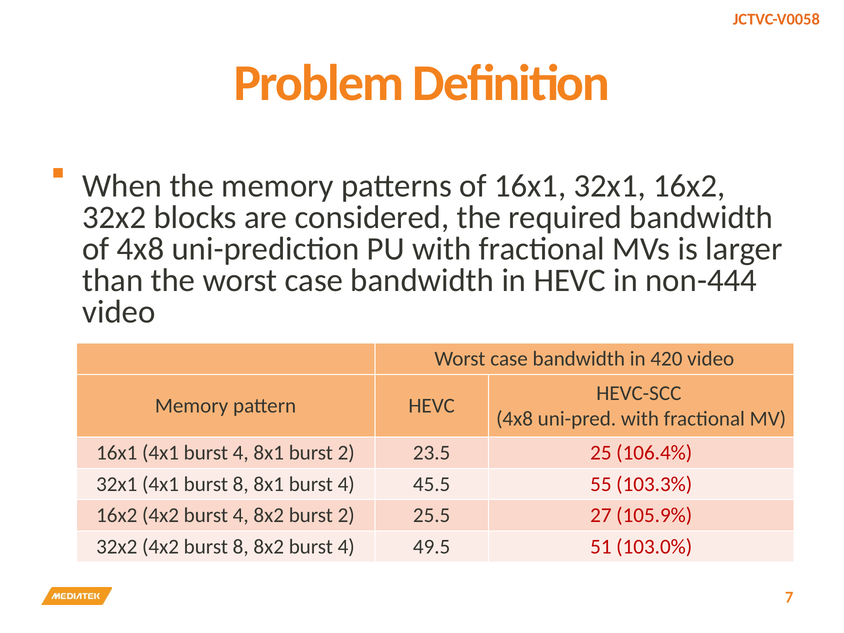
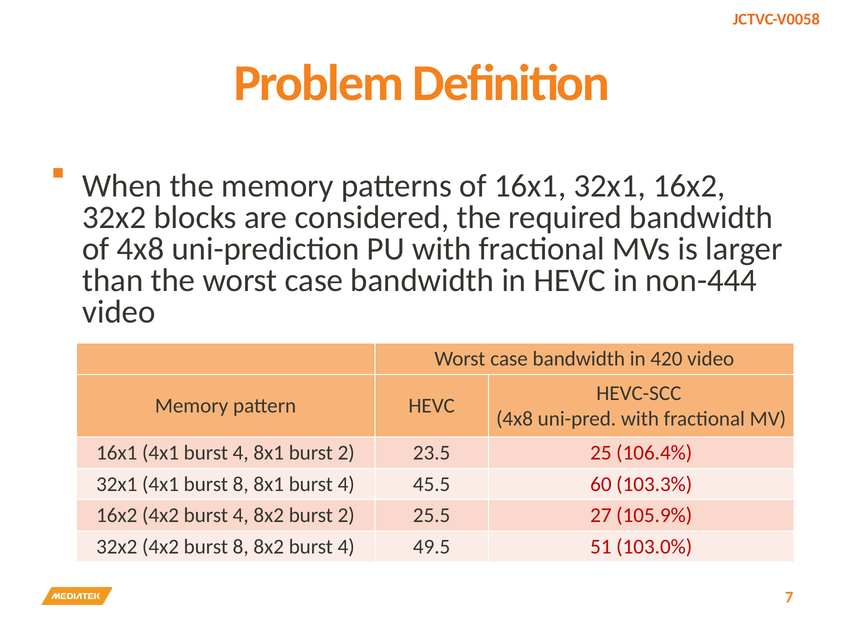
55: 55 -> 60 (601, 484)
